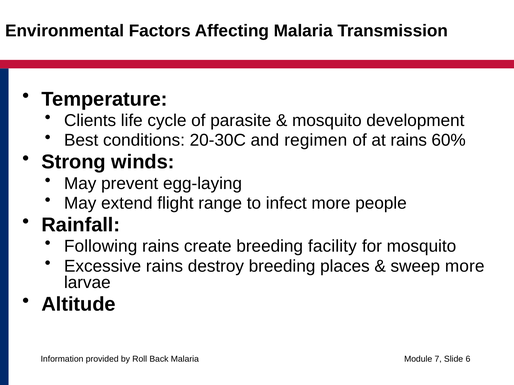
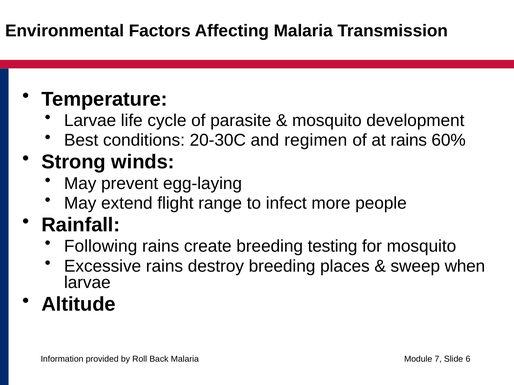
Clients: Clients -> Larvae (90, 121)
facility: facility -> testing (333, 247)
sweep more: more -> when (465, 266)
